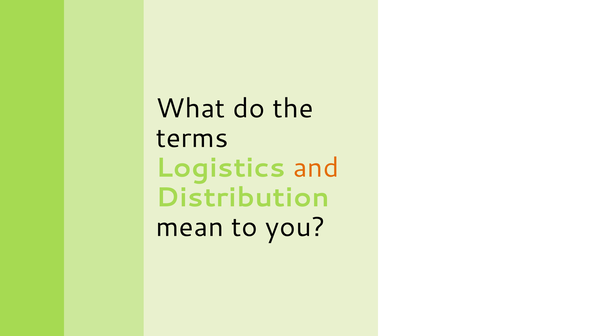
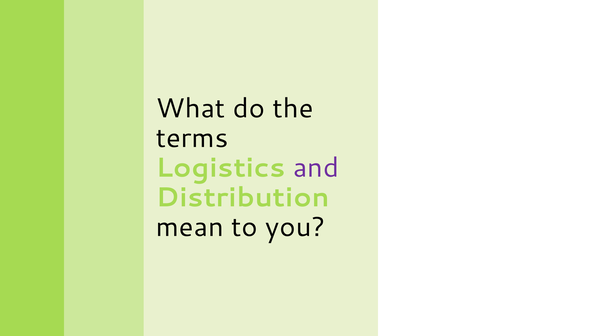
and colour: orange -> purple (316, 168)
